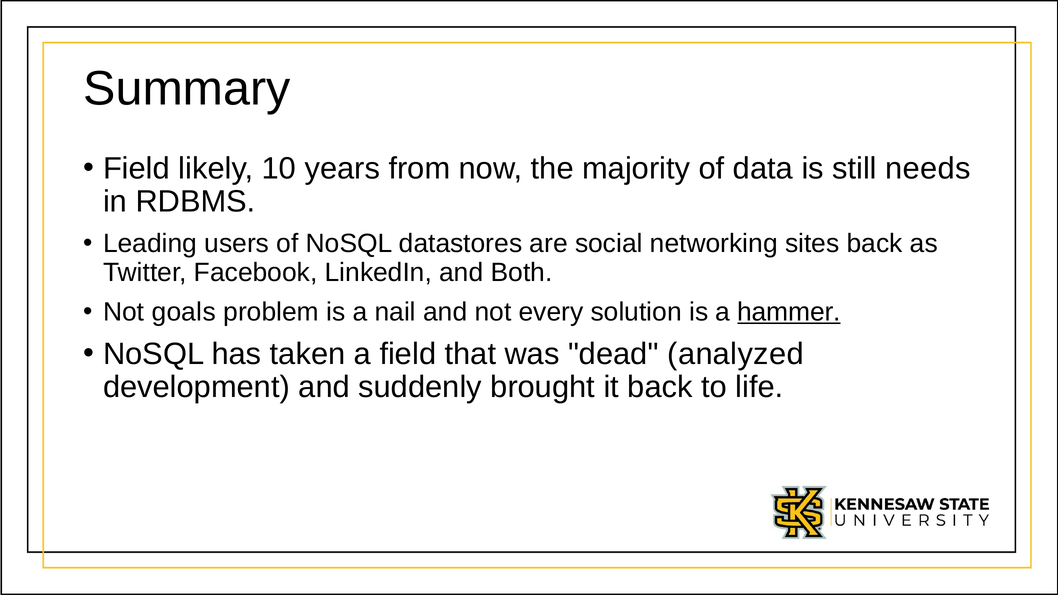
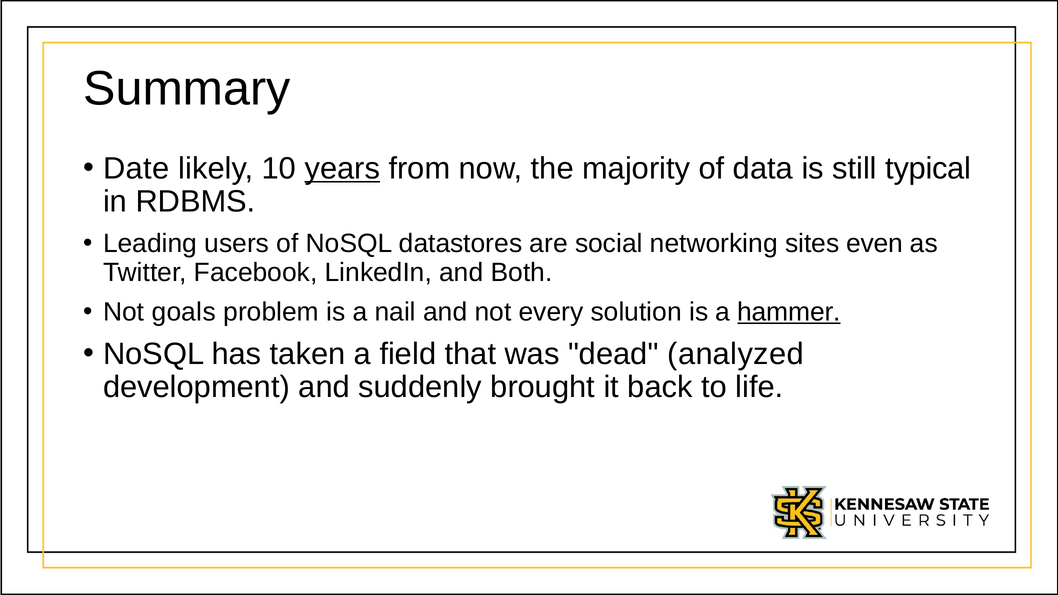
Field: Field -> Date (136, 168)
years underline: none -> present (342, 168)
needs: needs -> typical (928, 168)
sites back: back -> even (875, 244)
